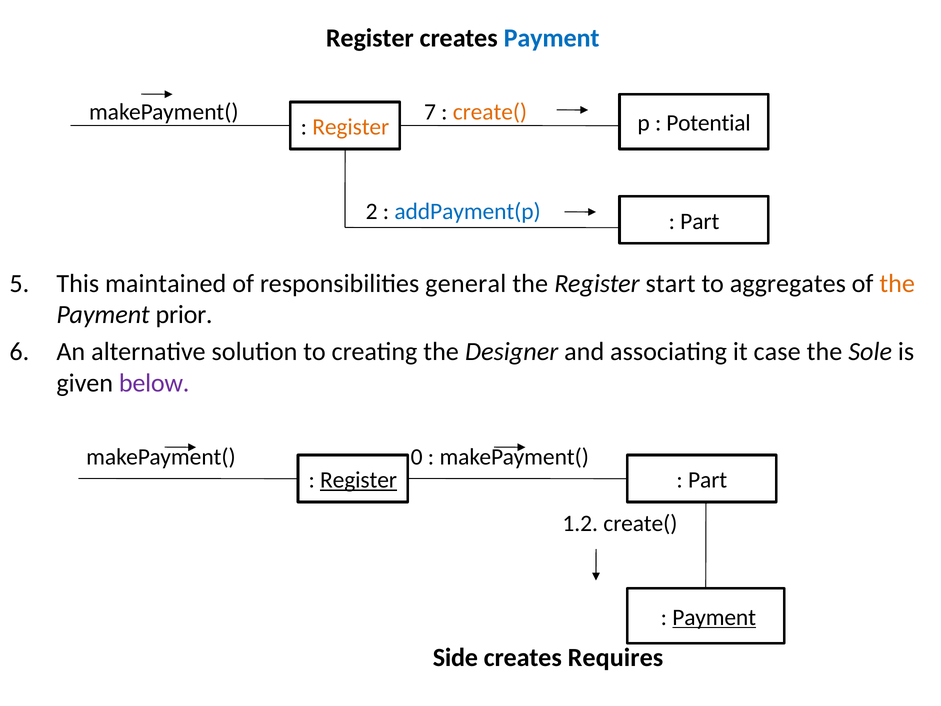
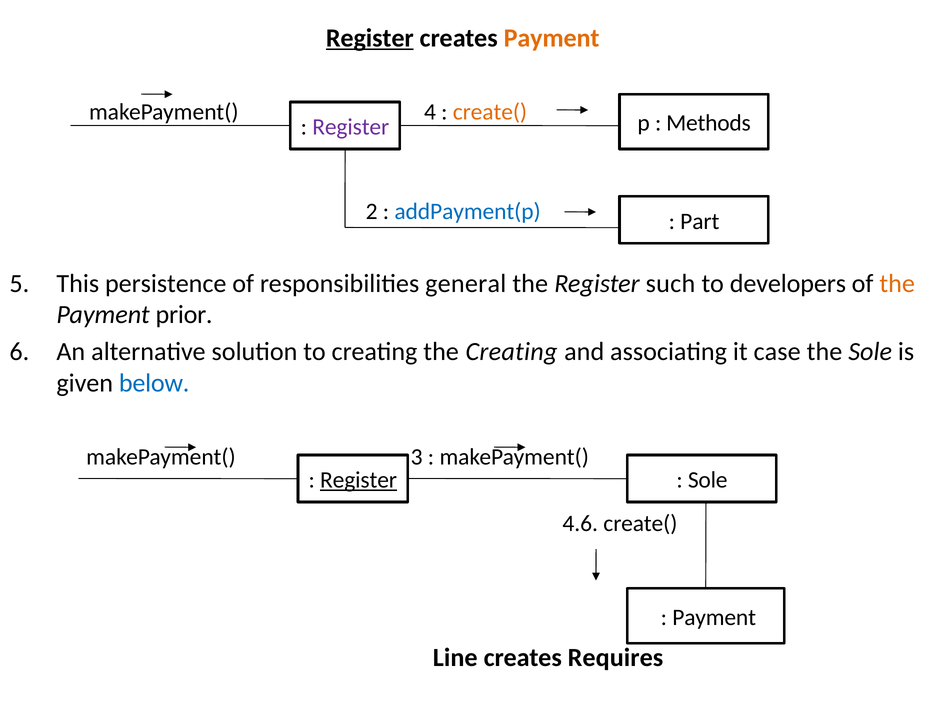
Register underline: none -> present (370, 38)
Payment colour: blue -> orange (552, 38)
7: 7 -> 4 (430, 112)
Potential: Potential -> Methods (708, 123)
Register colour: orange -> purple (351, 127)
maintained: maintained -> persistence (166, 283)
start: start -> such (670, 283)
aggregates: aggregates -> developers (788, 283)
the Designer: Designer -> Creating (512, 351)
below colour: purple -> blue (154, 383)
0: 0 -> 3 (417, 457)
Part: Part -> Sole (708, 480)
1.2: 1.2 -> 4.6 (580, 523)
Payment underline: present -> none (714, 617)
Side: Side -> Line (455, 657)
